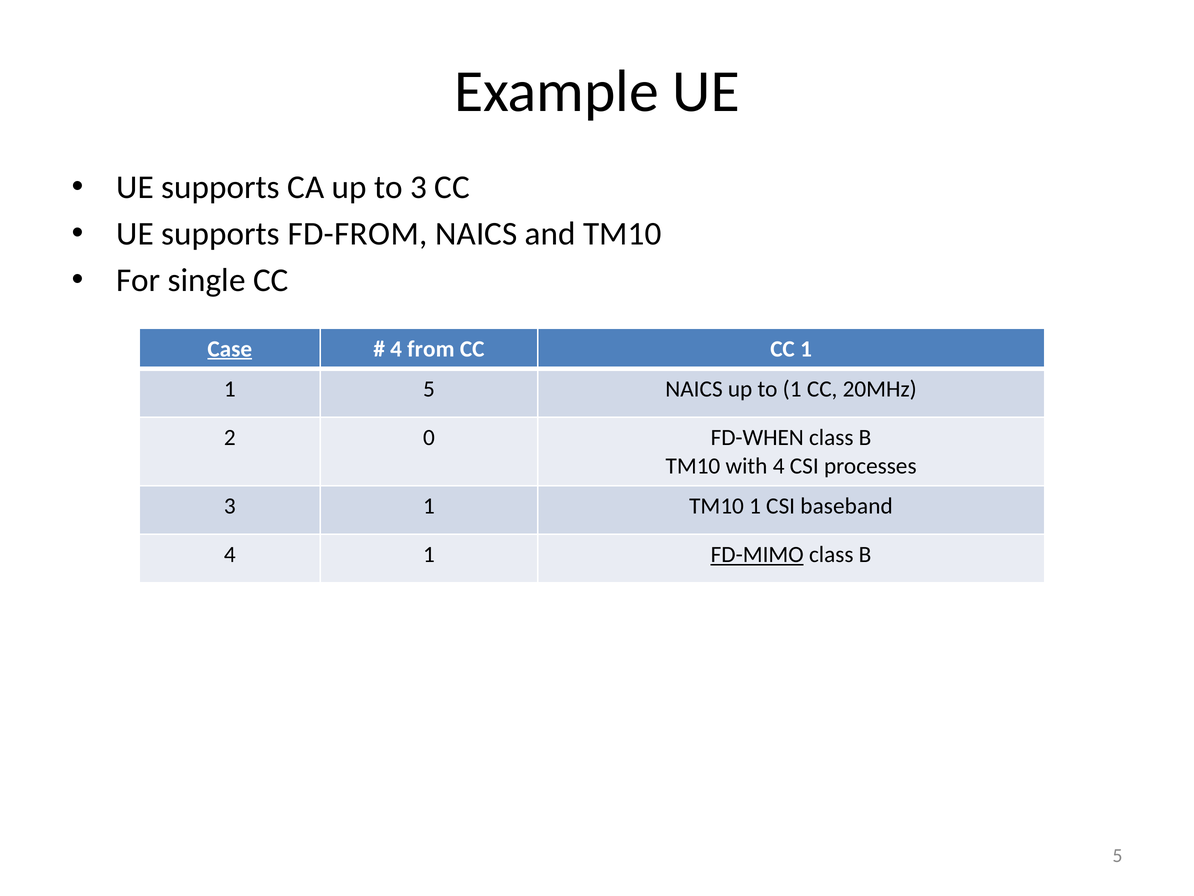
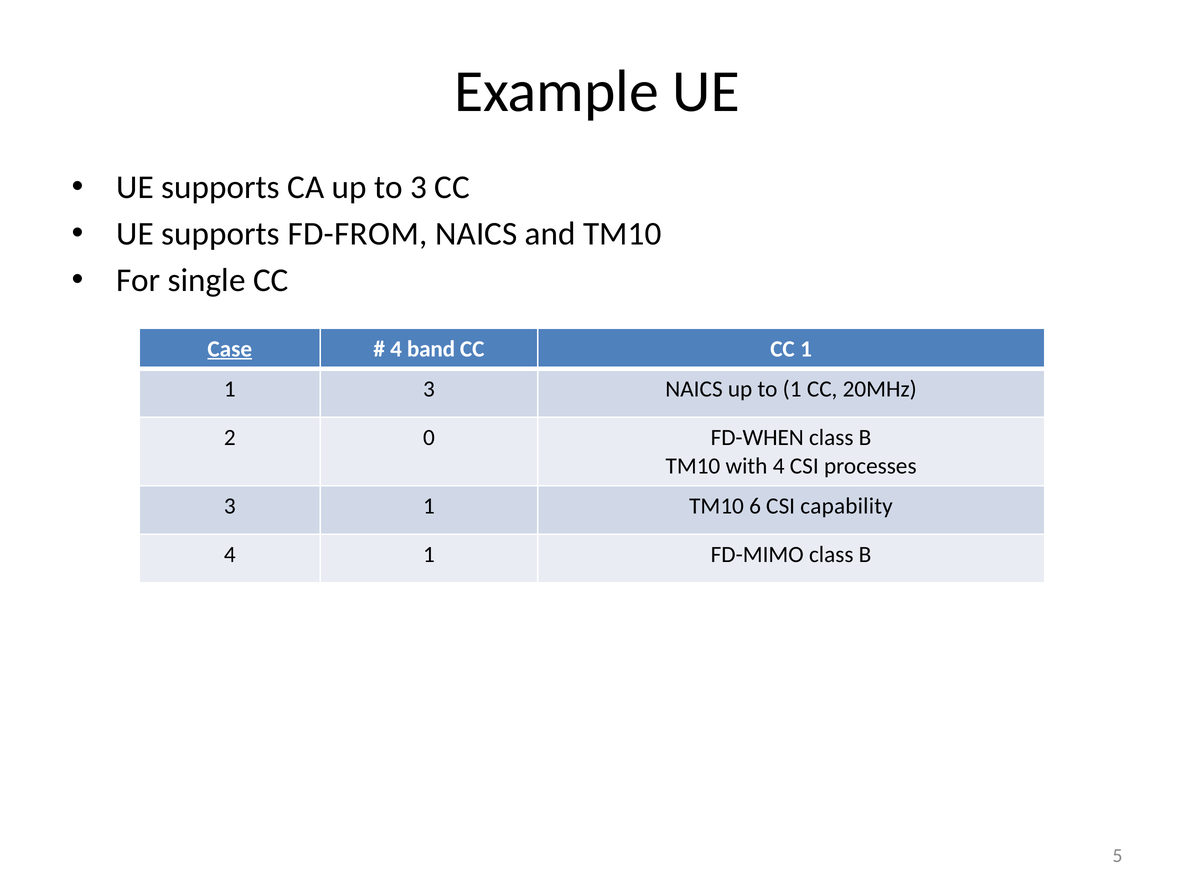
from: from -> band (431, 349)
1 5: 5 -> 3 (429, 389)
TM10 1: 1 -> 6 (755, 506)
baseband: baseband -> capability (847, 506)
FD-MIMO underline: present -> none (757, 554)
